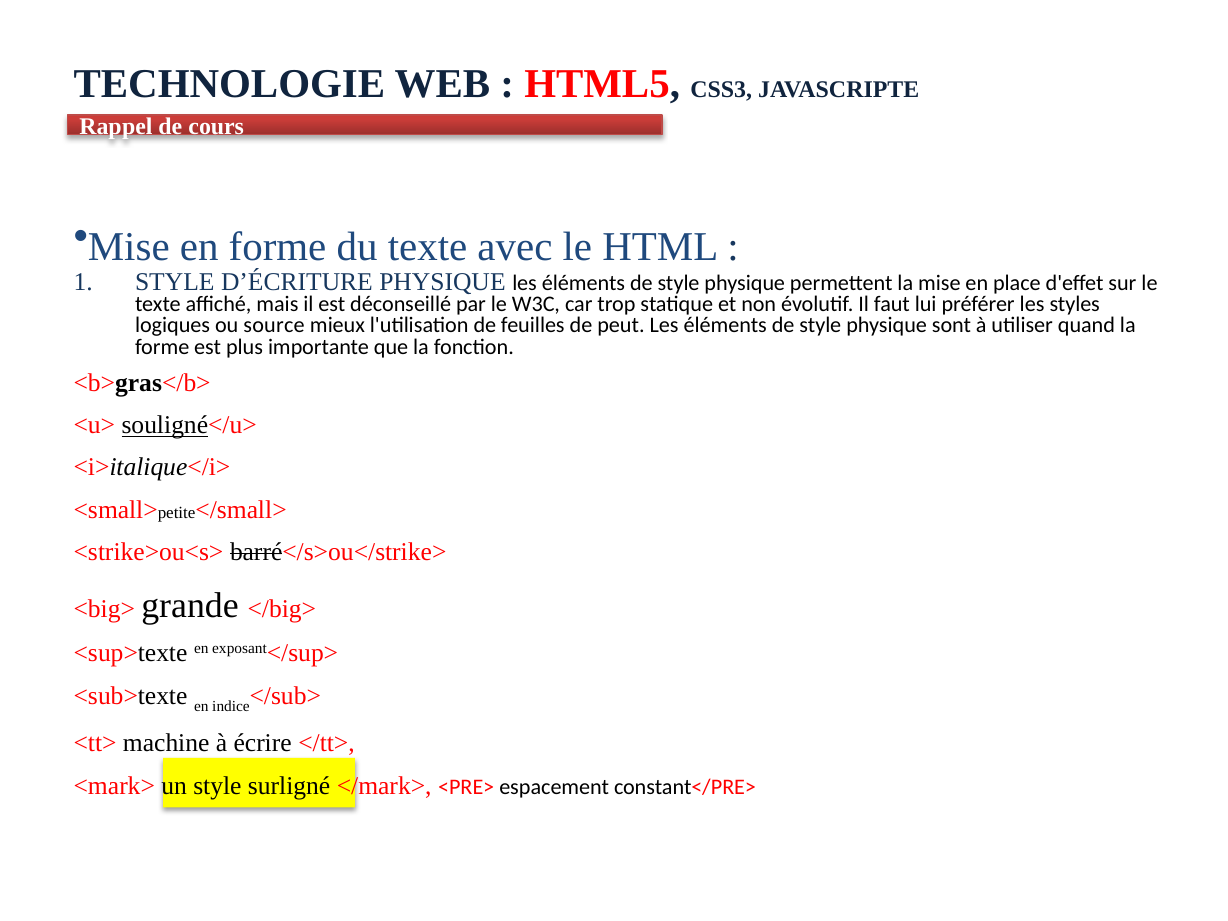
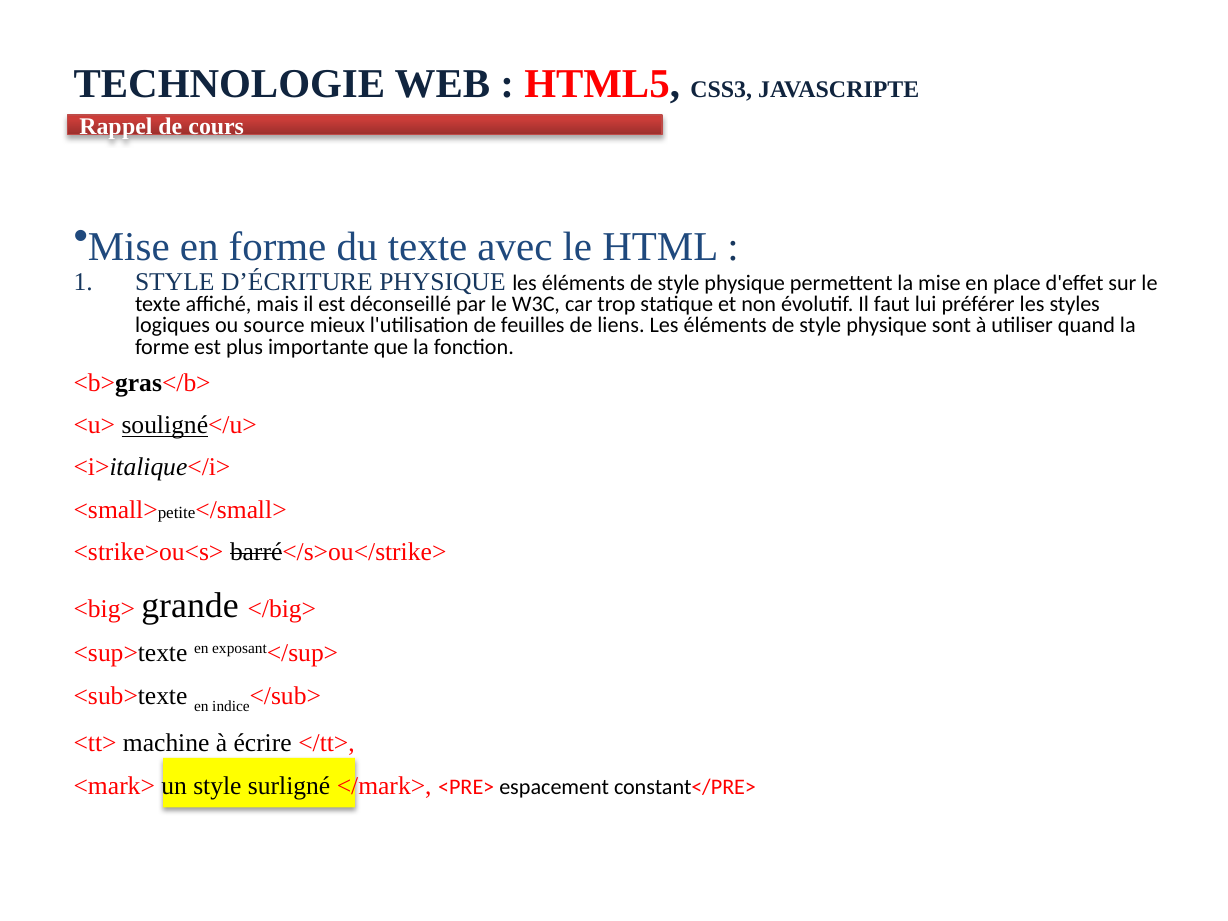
peut: peut -> liens (621, 326)
